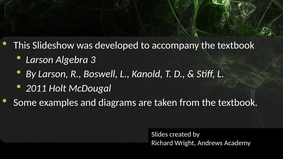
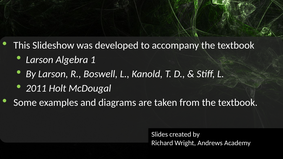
3: 3 -> 1 (93, 60)
